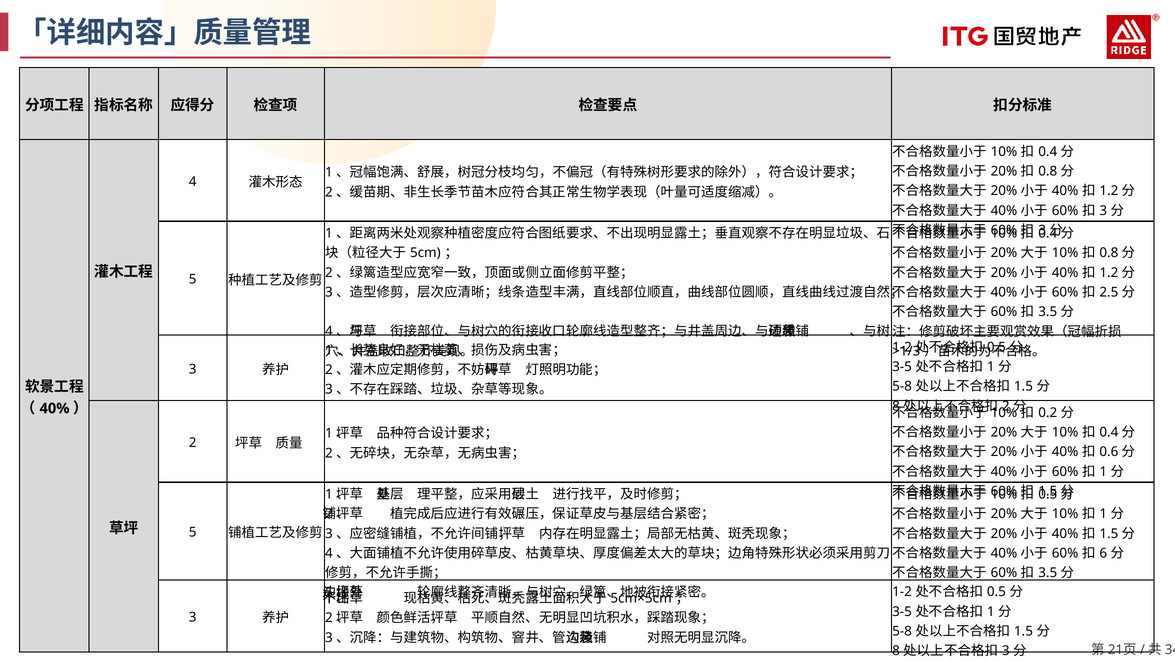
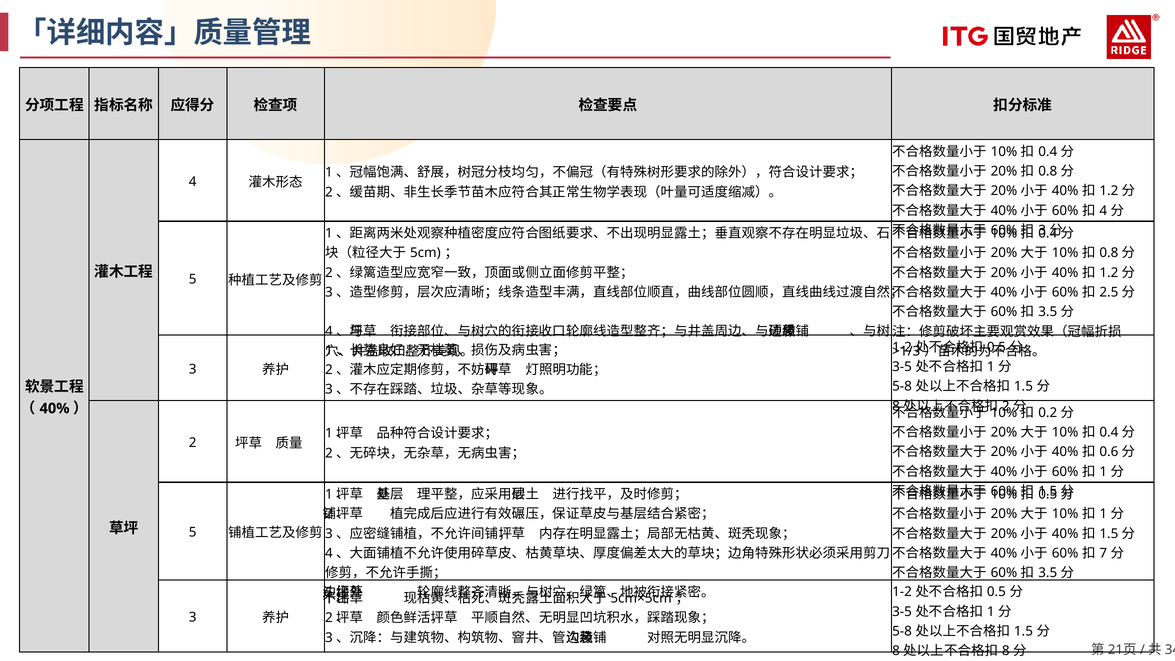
3: 3 -> 4 (1103, 211)
6: 6 -> 7 (1103, 553)
3: 3 -> 8 (1006, 651)
